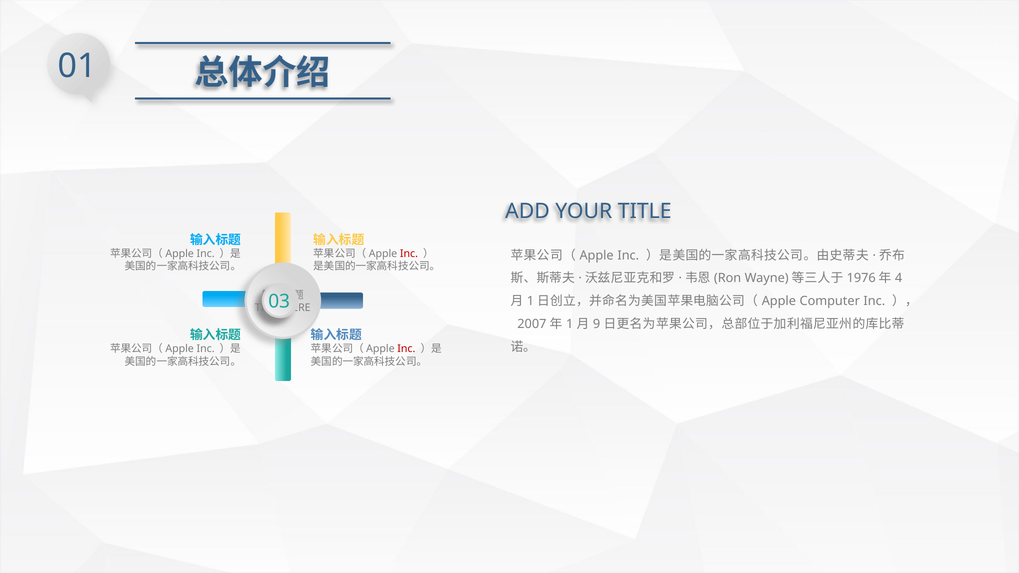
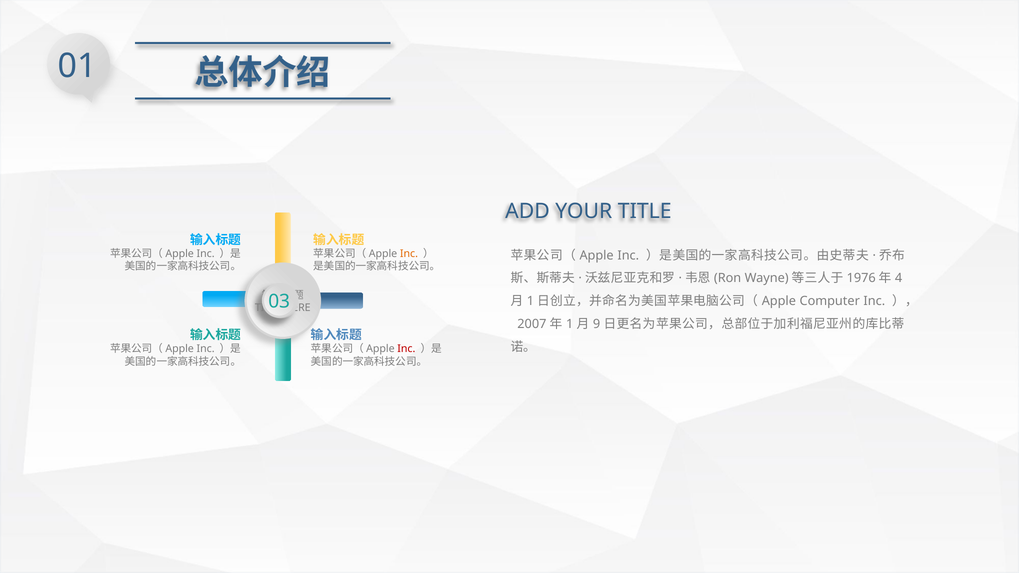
Inc colour: red -> orange (409, 254)
